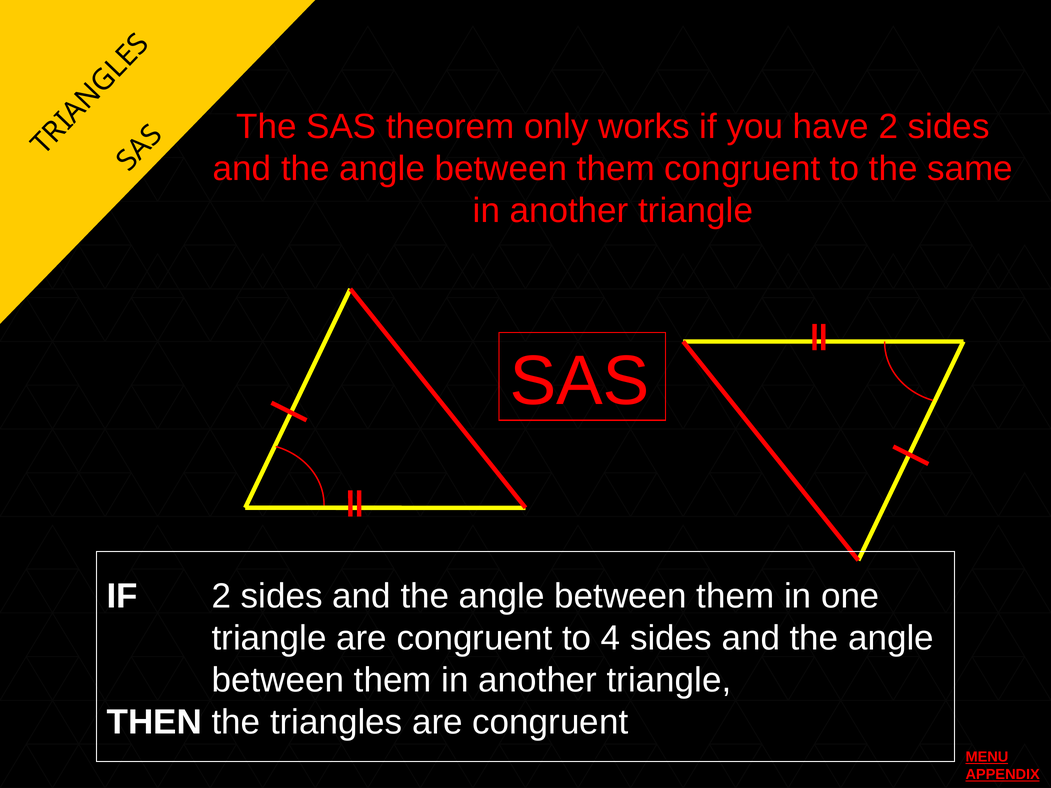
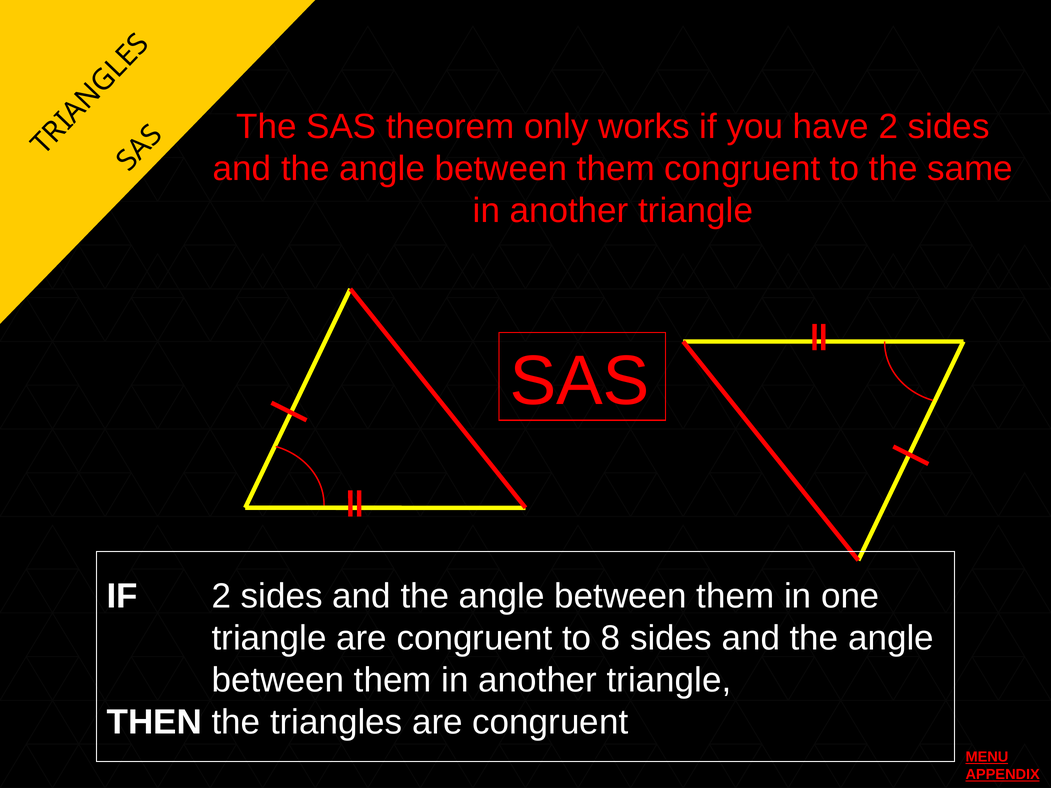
4: 4 -> 8 (611, 638)
